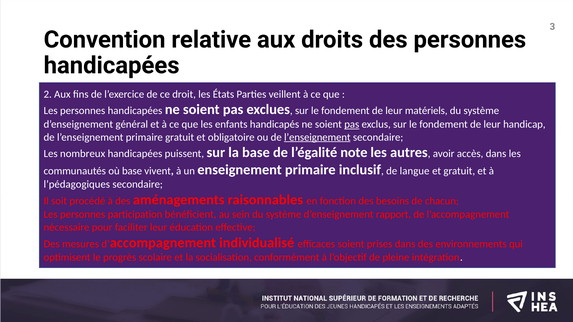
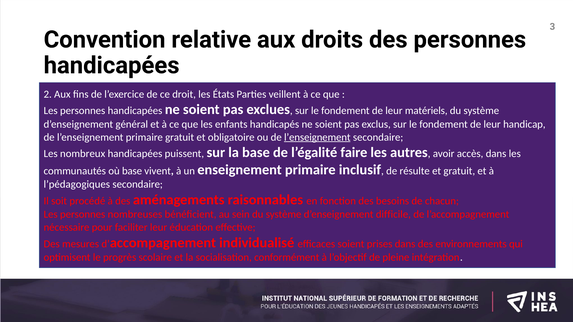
pas underline: present -> none (352, 124)
note: note -> faire (354, 153)
langue: langue -> résulte (415, 171)
participation: participation -> nombreuses (135, 215)
rapport: rapport -> difficile (393, 215)
